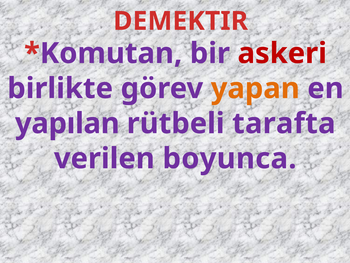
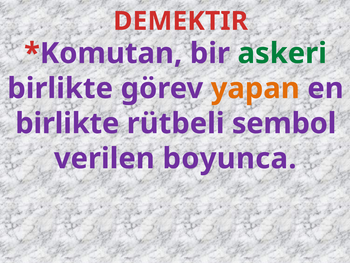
askeri colour: red -> green (282, 53)
yapılan: yapılan -> birlikte (67, 123)
tarafta: tarafta -> sembol (284, 123)
